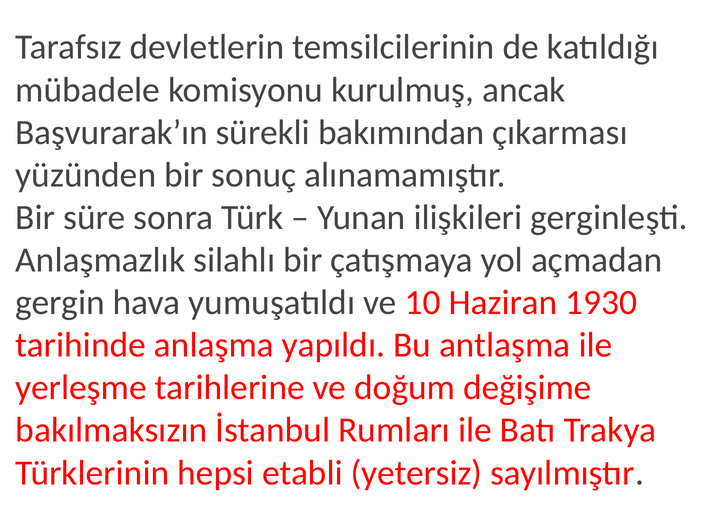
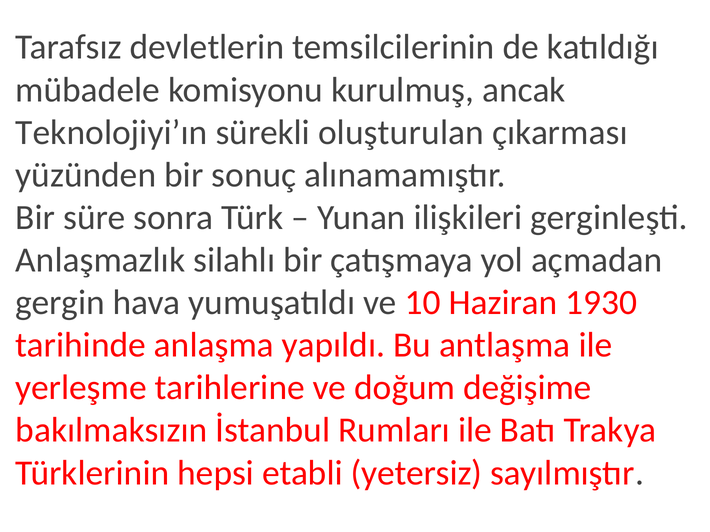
Başvurarak’ın: Başvurarak’ın -> Teknolojiyi’ın (112, 132)
bakımından: bakımından -> oluşturulan (401, 132)
